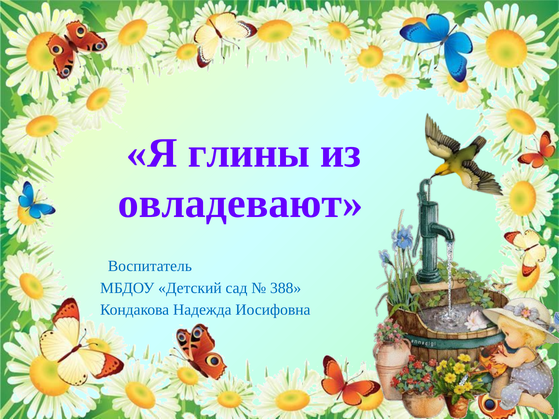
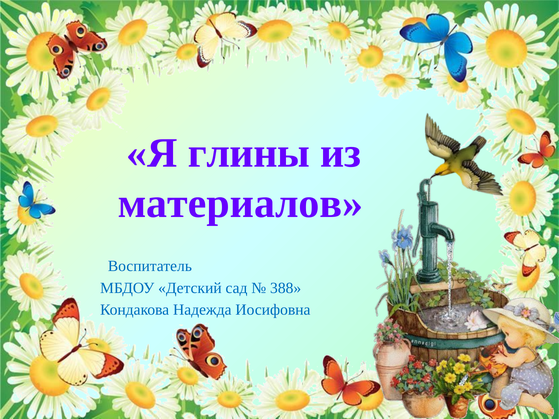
овладевают: овладевают -> материалов (240, 203)
